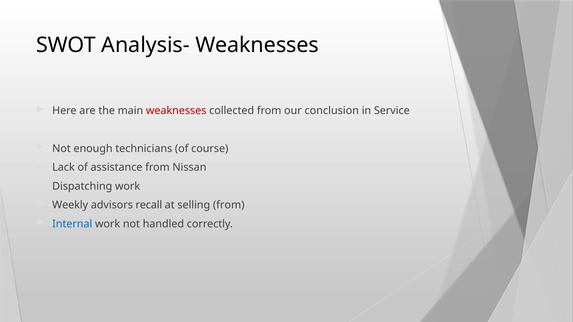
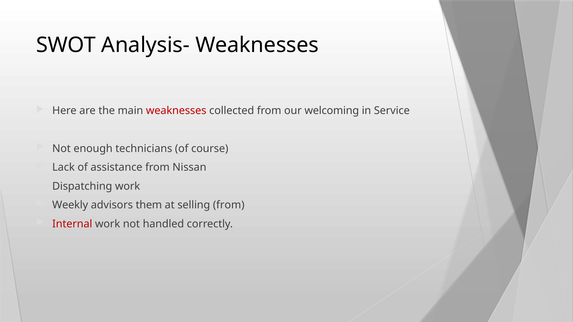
conclusion: conclusion -> welcoming (332, 111)
recall: recall -> them (149, 205)
Internal colour: blue -> red (72, 224)
